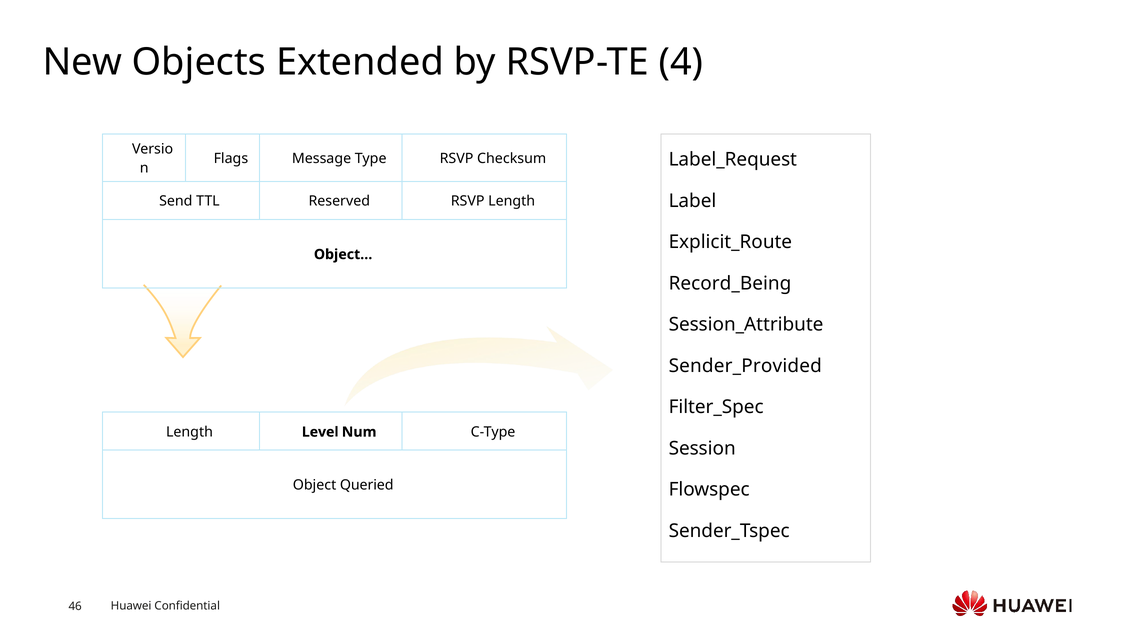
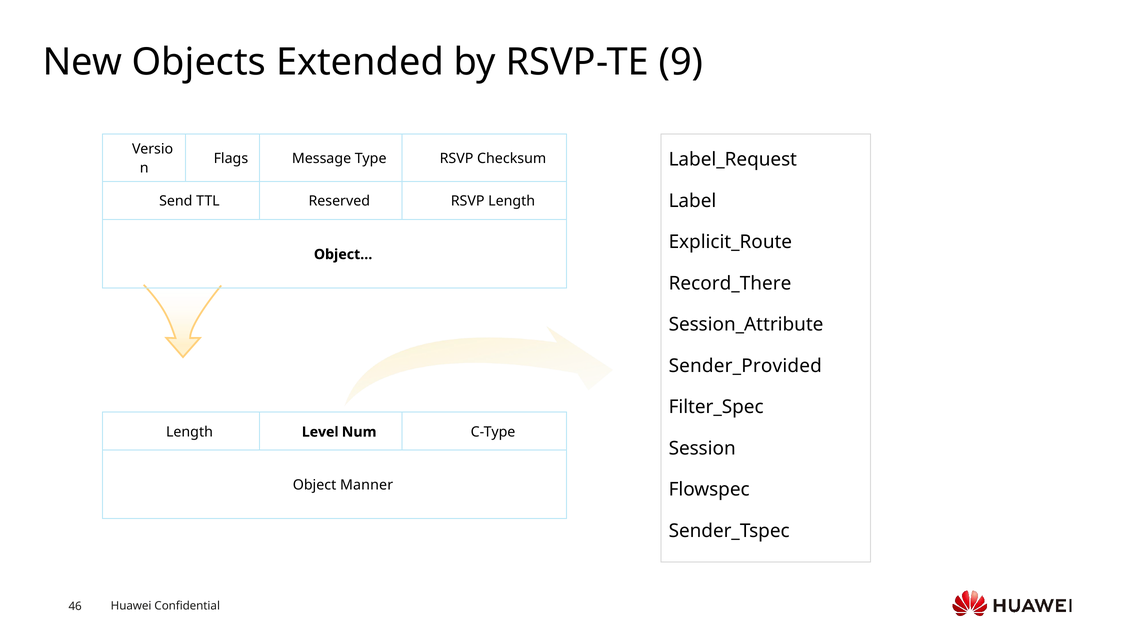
4: 4 -> 9 (681, 62)
Record_Being: Record_Being -> Record_There (730, 283)
Queried: Queried -> Manner (367, 485)
